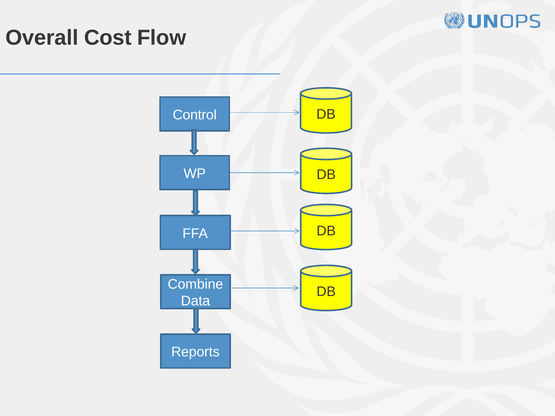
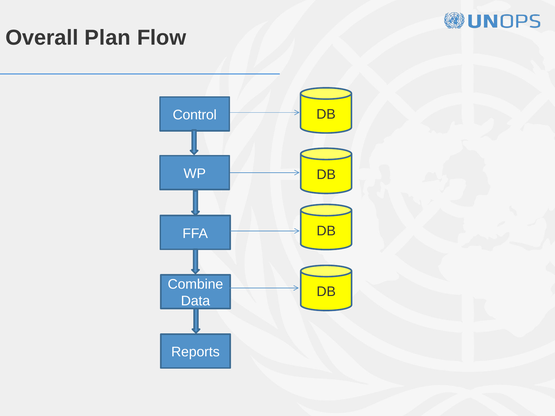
Cost: Cost -> Plan (108, 38)
